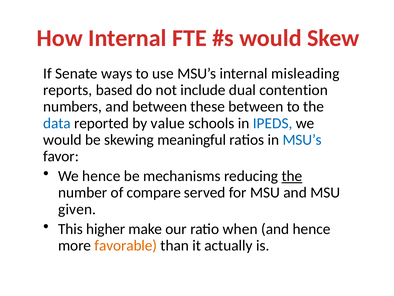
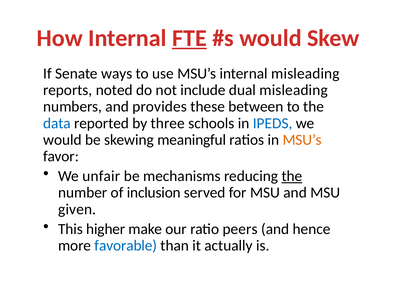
FTE underline: none -> present (189, 38)
based: based -> noted (114, 90)
dual contention: contention -> misleading (294, 90)
and between: between -> provides (160, 106)
value: value -> three (168, 123)
MSU’s colour: blue -> orange (302, 140)
We hence: hence -> unfair (101, 176)
compare: compare -> inclusion (154, 192)
when: when -> peers (240, 229)
favorable colour: orange -> blue (126, 245)
